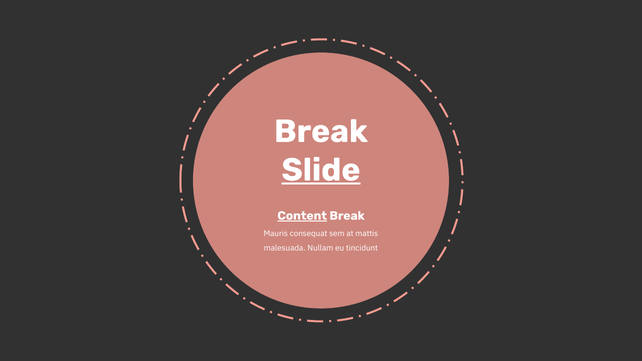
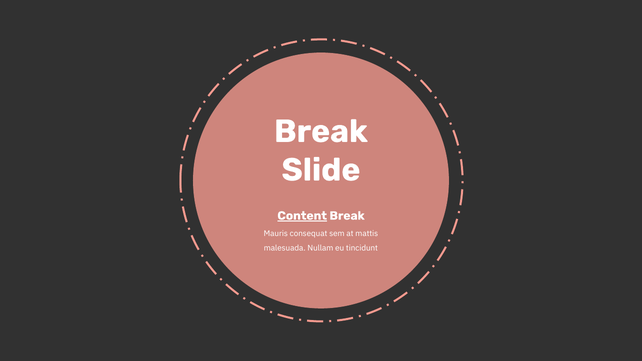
Slide underline: present -> none (321, 170)
